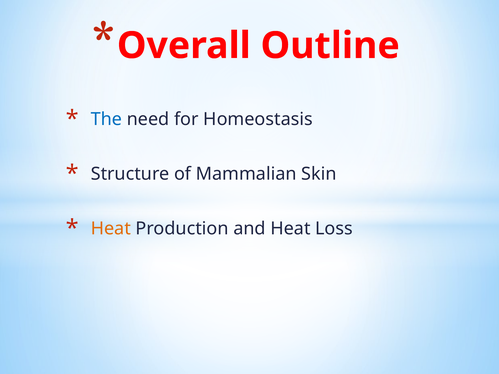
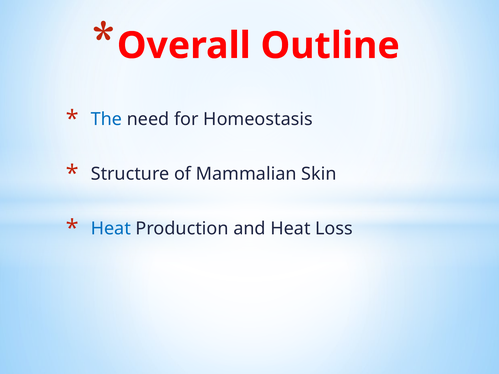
Heat colour: orange -> blue (111, 229)
